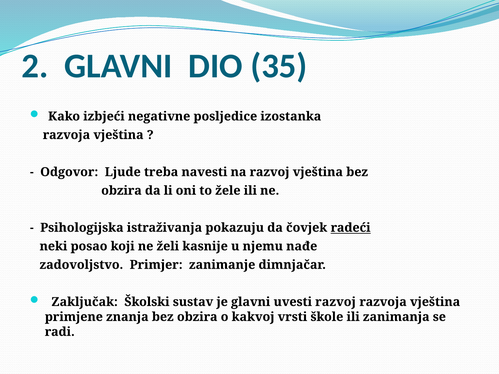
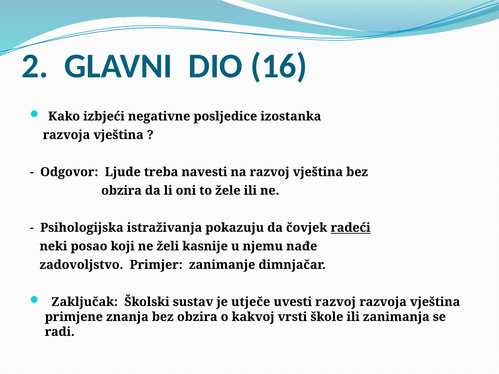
35: 35 -> 16 (279, 66)
je glavni: glavni -> utječe (251, 302)
